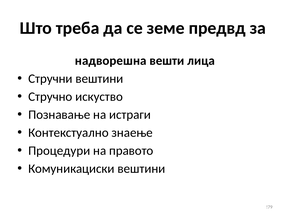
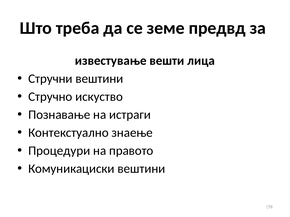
надворешна: надворешна -> известување (111, 61)
